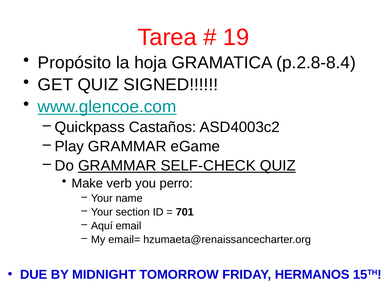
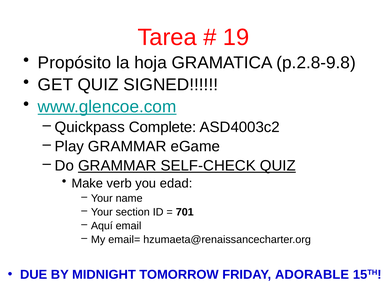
p.2.8-8.4: p.2.8-8.4 -> p.2.8-9.8 (316, 63)
Castaños: Castaños -> Complete (163, 127)
perro: perro -> edad (176, 183)
HERMANOS: HERMANOS -> ADORABLE (312, 275)
